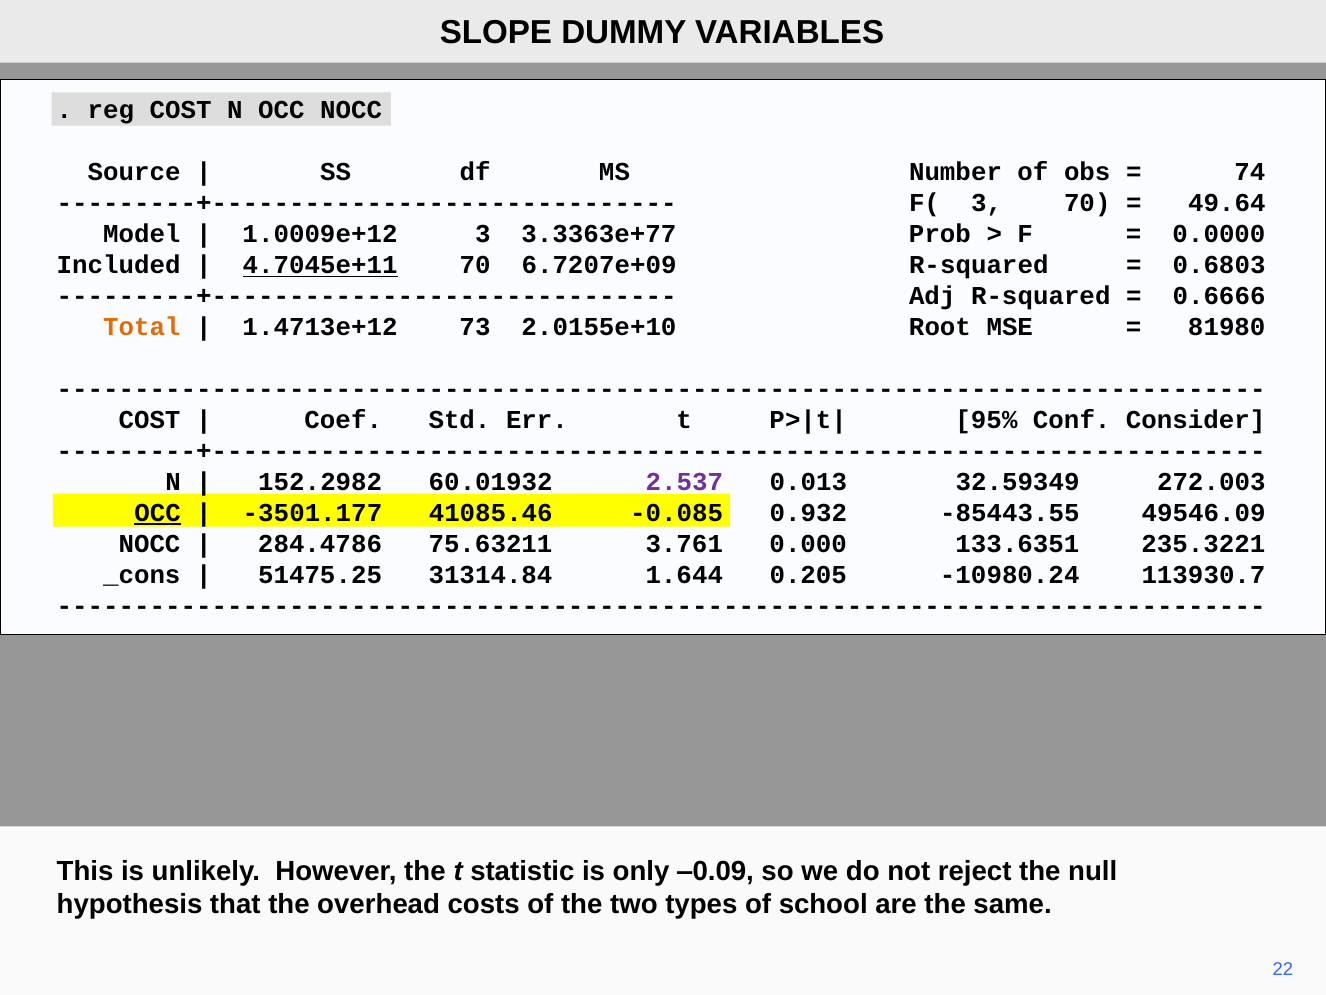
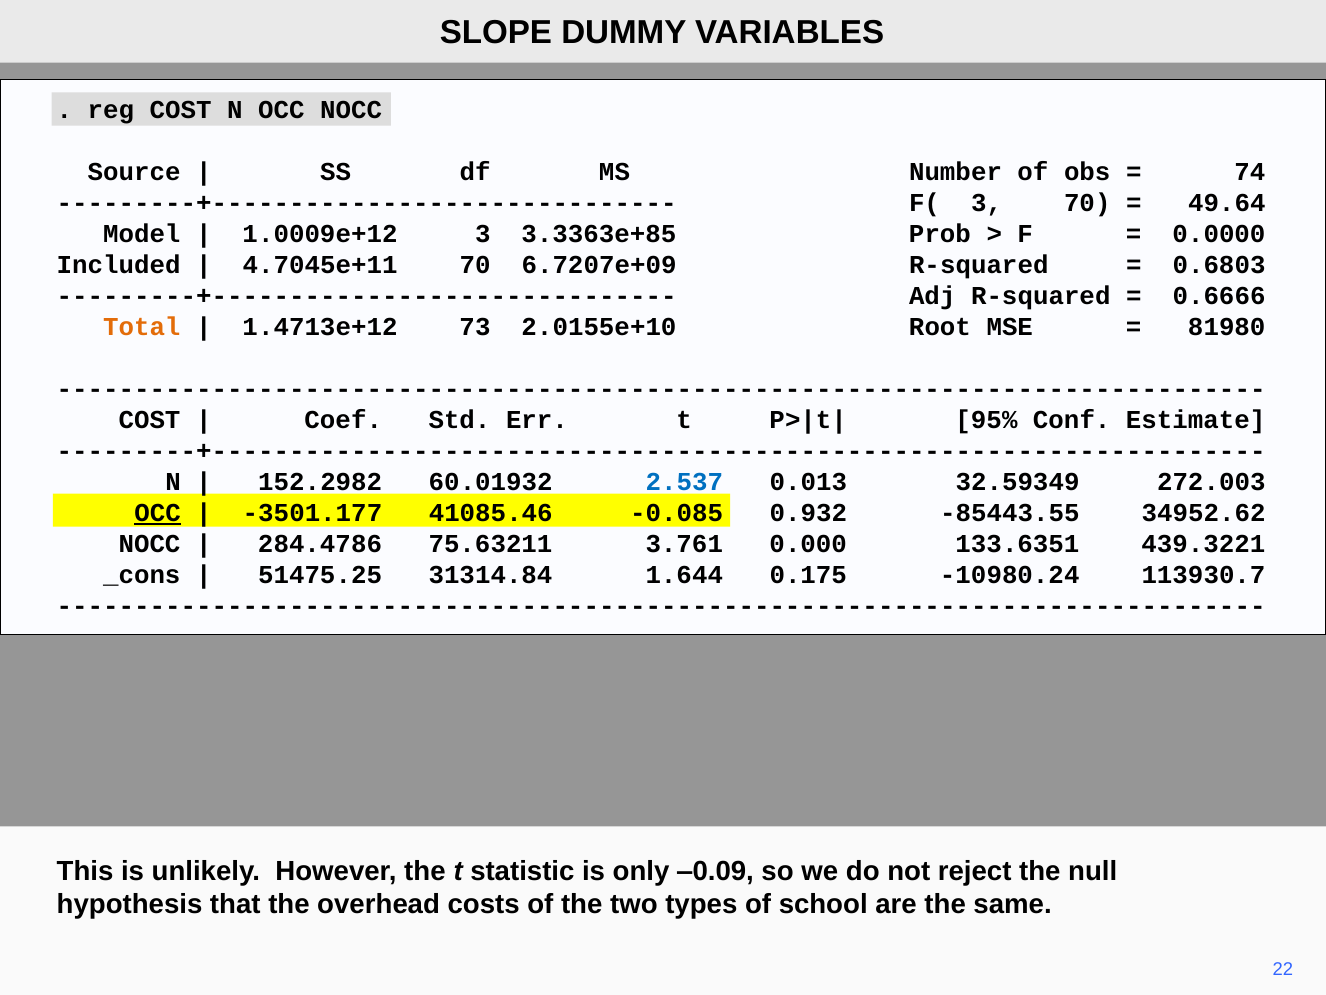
3.3363e+77: 3.3363e+77 -> 3.3363e+85 (599, 234)
4.7045e+11 underline: present -> none (320, 265)
Consider: Consider -> Estimate (1196, 420)
2.537 colour: purple -> blue (684, 482)
49546.09: 49546.09 -> 34952.62 (1204, 513)
235.3221: 235.3221 -> 439.3221 (1203, 544)
0.205: 0.205 -> 0.175 (808, 575)
